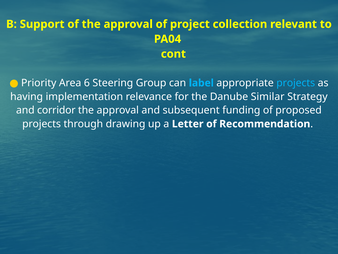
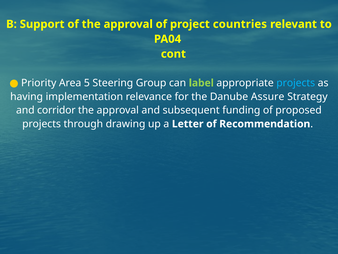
collection: collection -> countries (240, 24)
6: 6 -> 5 (87, 83)
label colour: light blue -> light green (201, 83)
Similar: Similar -> Assure (268, 96)
